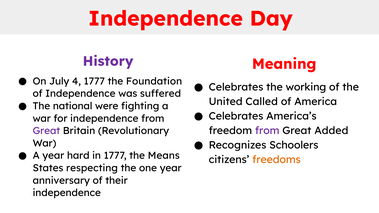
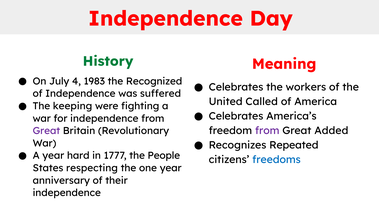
History colour: purple -> green (108, 61)
4 1777: 1777 -> 1983 (94, 81)
Foundation: Foundation -> Recognized (154, 81)
working: working -> workers (306, 87)
national: national -> keeping (73, 106)
Schoolers: Schoolers -> Repeated (294, 145)
Means: Means -> People (164, 156)
freedoms colour: orange -> blue (276, 160)
